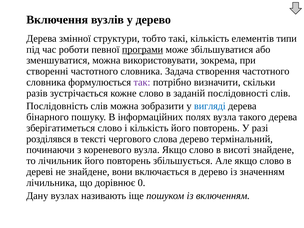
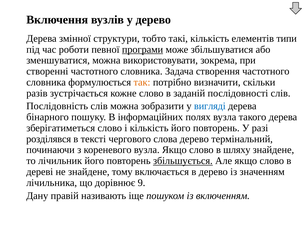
так colour: purple -> orange (142, 82)
висоті: висоті -> шляху (237, 150)
збільшується underline: none -> present (183, 161)
вони: вони -> тому (122, 172)
0: 0 -> 9 (142, 183)
вузлах: вузлах -> правій (65, 196)
